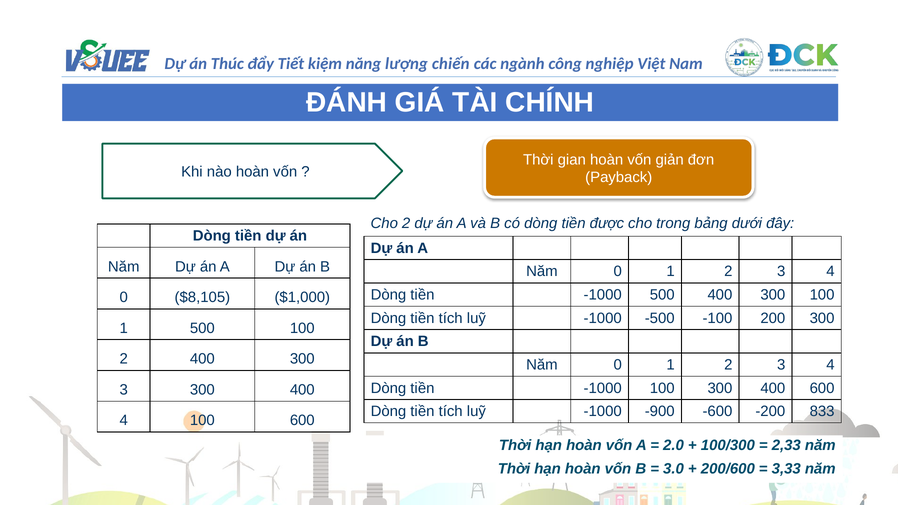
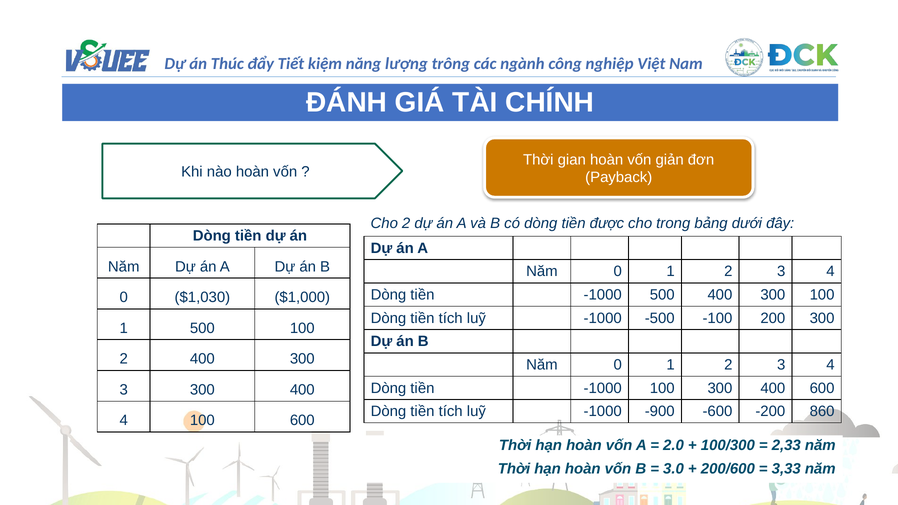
chiến: chiến -> trông (451, 64)
$8,105: $8,105 -> $1,030 (202, 298)
833: 833 -> 860 (822, 412)
